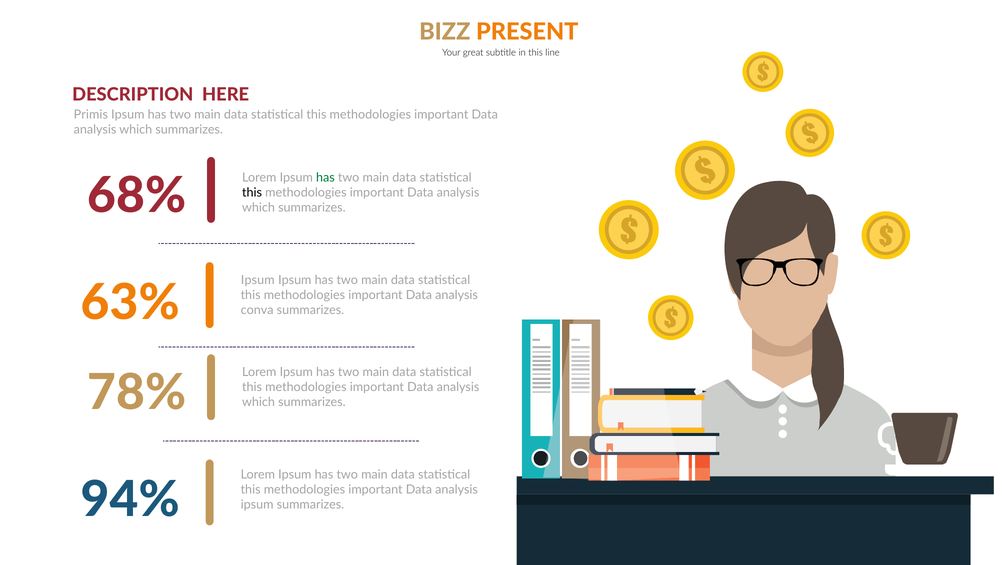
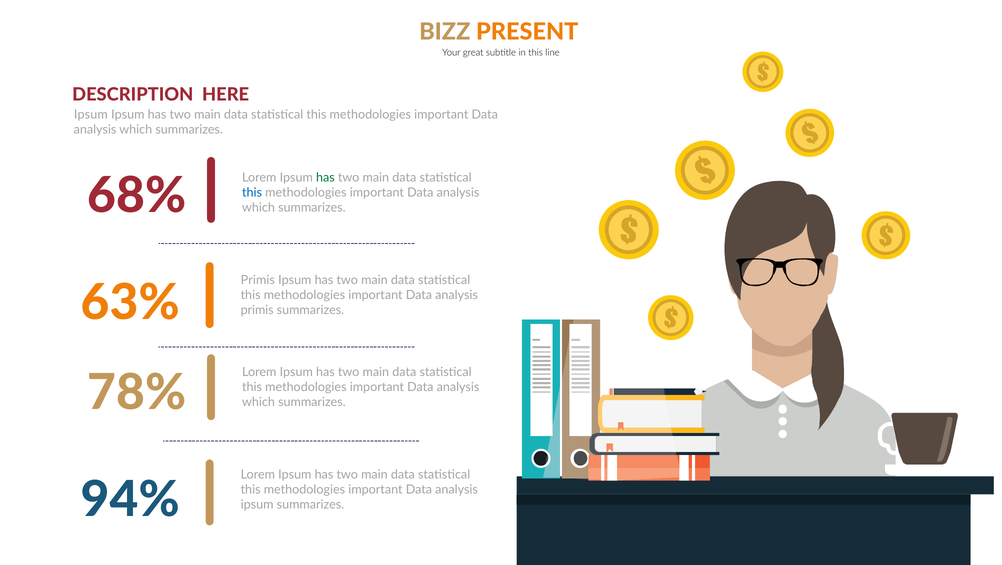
Primis: Primis -> Ipsum (91, 115)
this colour: black -> blue (252, 192)
Ipsum: Ipsum -> Primis (258, 280)
conva: conva -> primis (257, 310)
